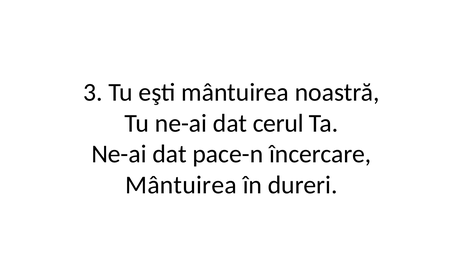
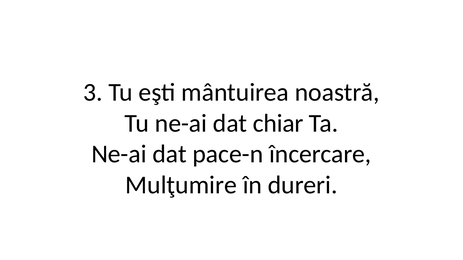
cerul: cerul -> chiar (278, 124)
Mântuirea: Mântuirea -> Mulţumire (181, 185)
